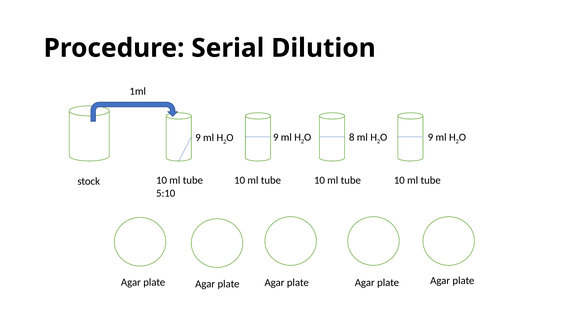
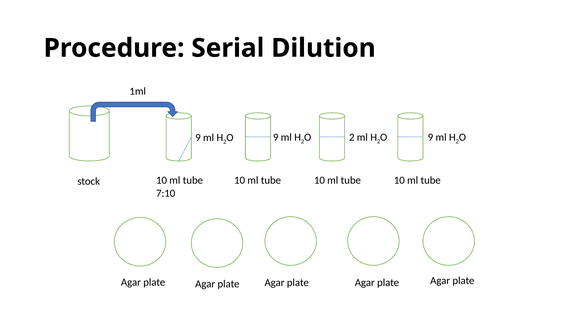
8: 8 -> 2 (352, 137)
5:10: 5:10 -> 7:10 (166, 193)
